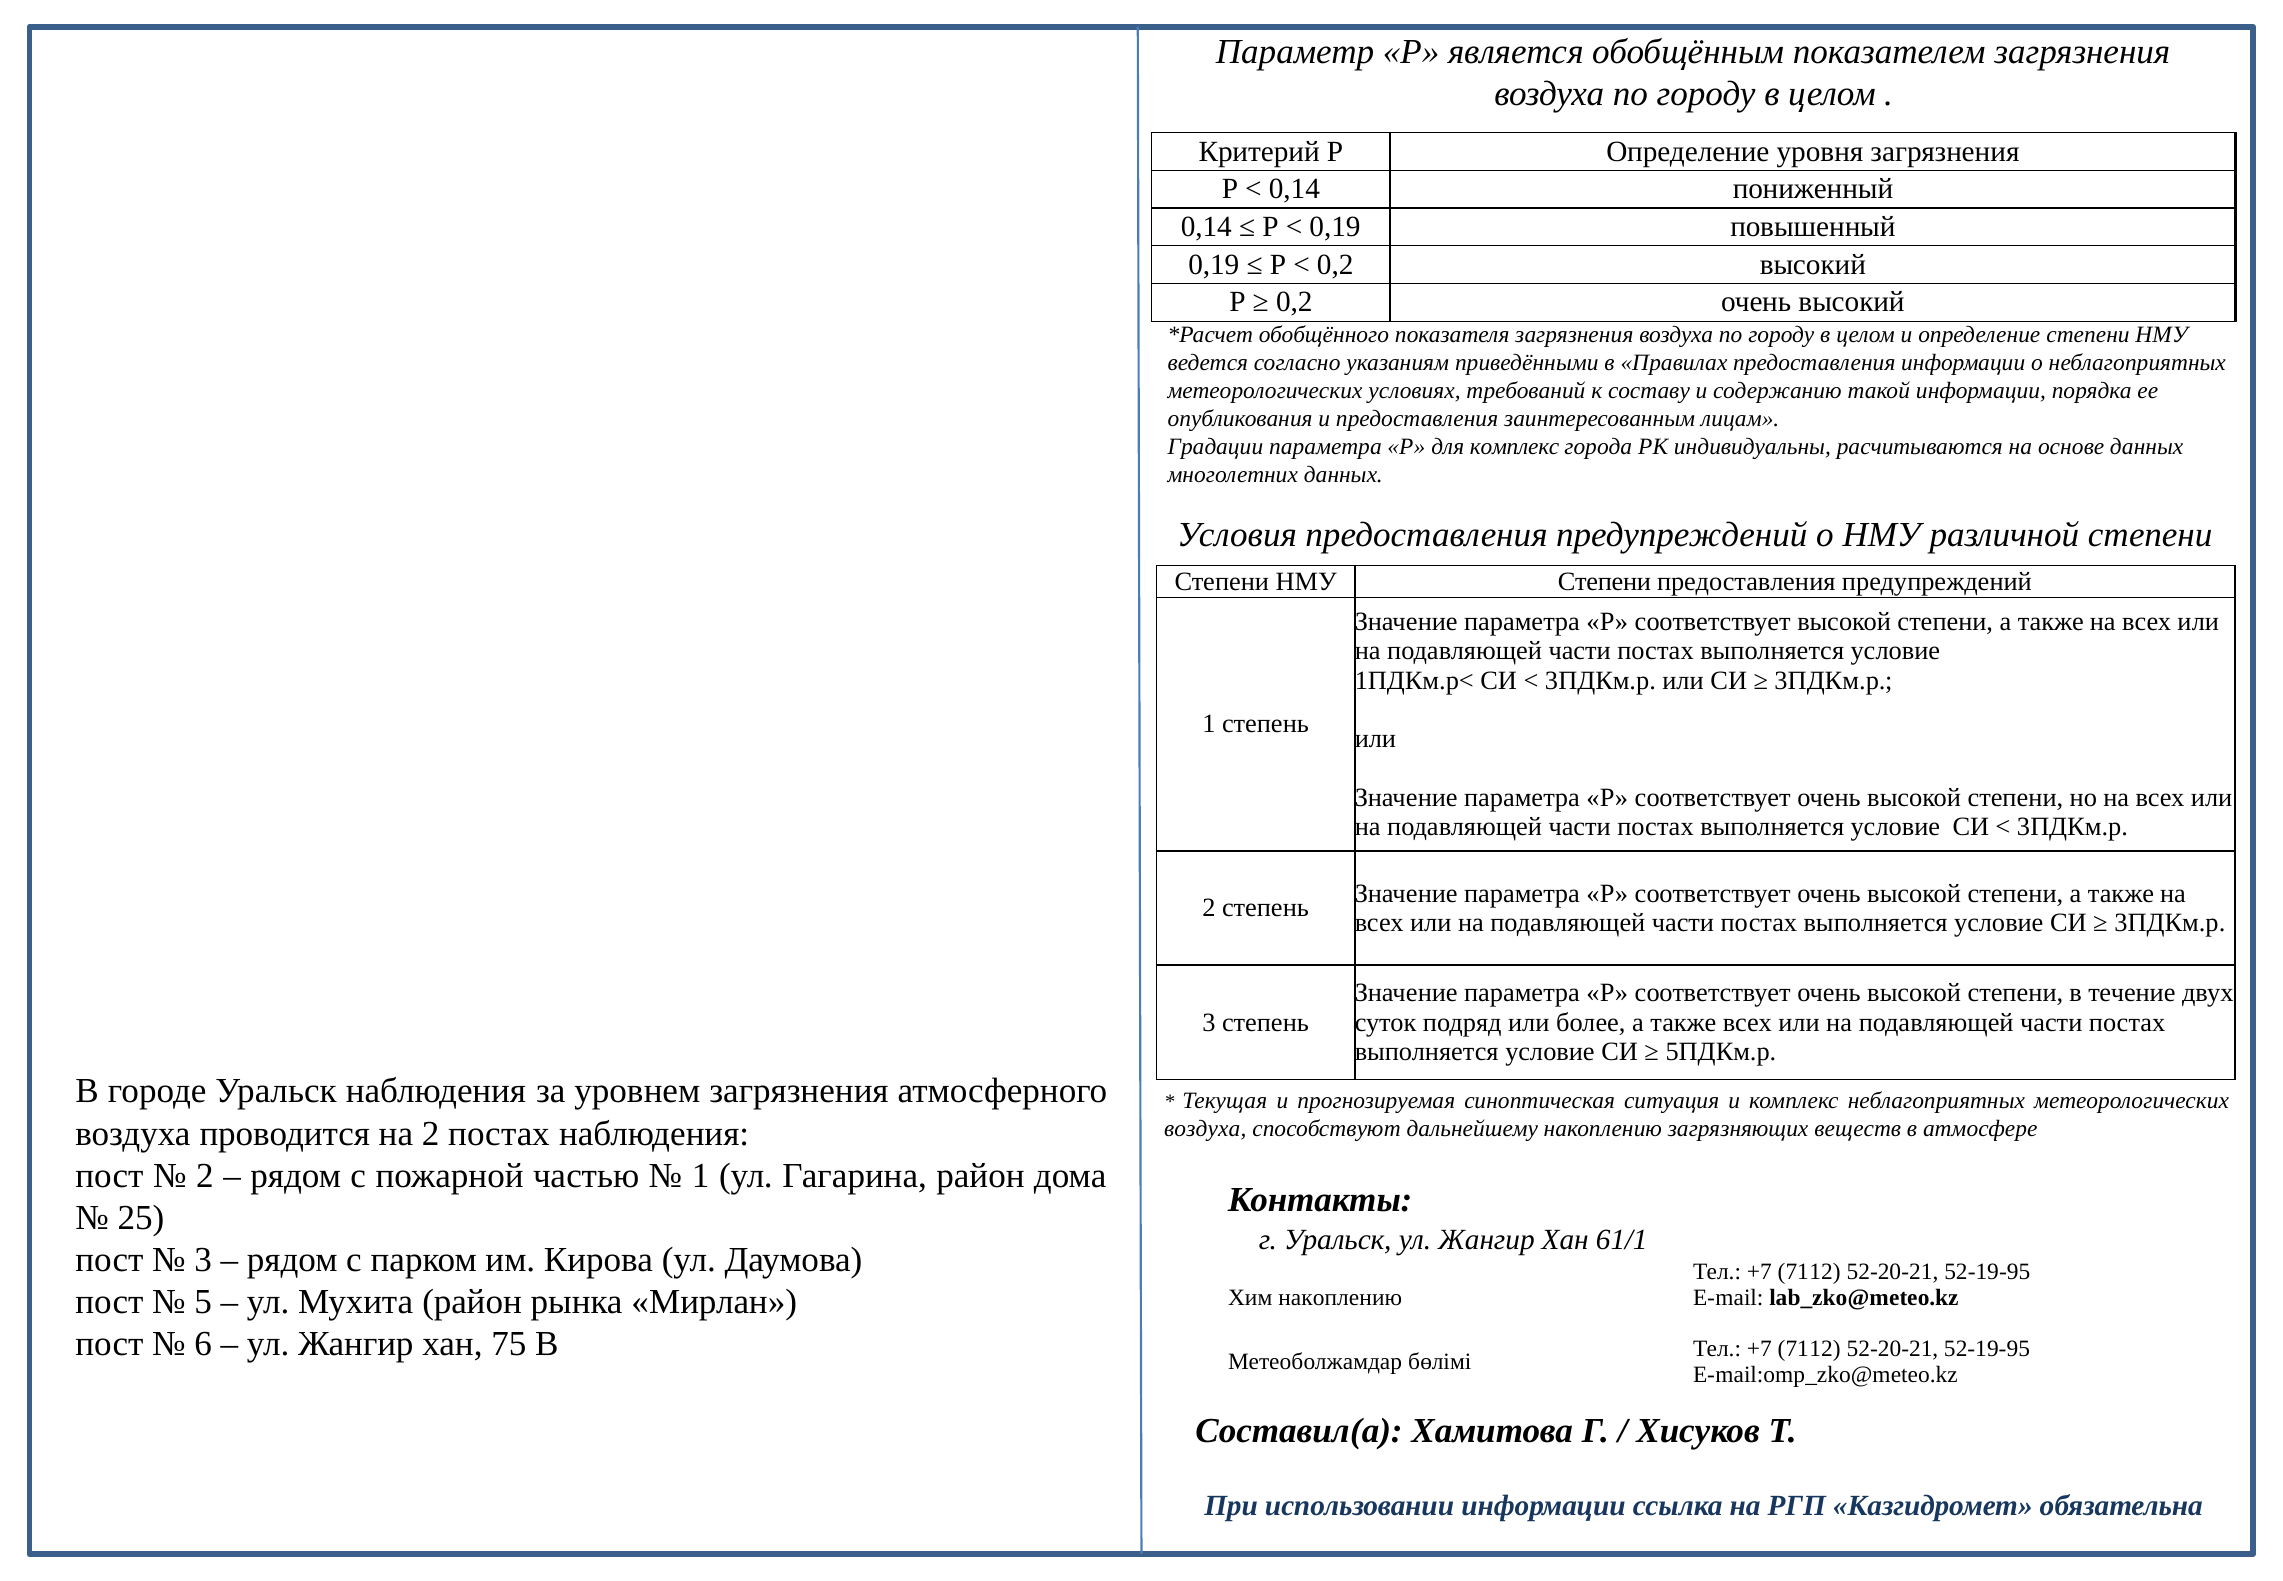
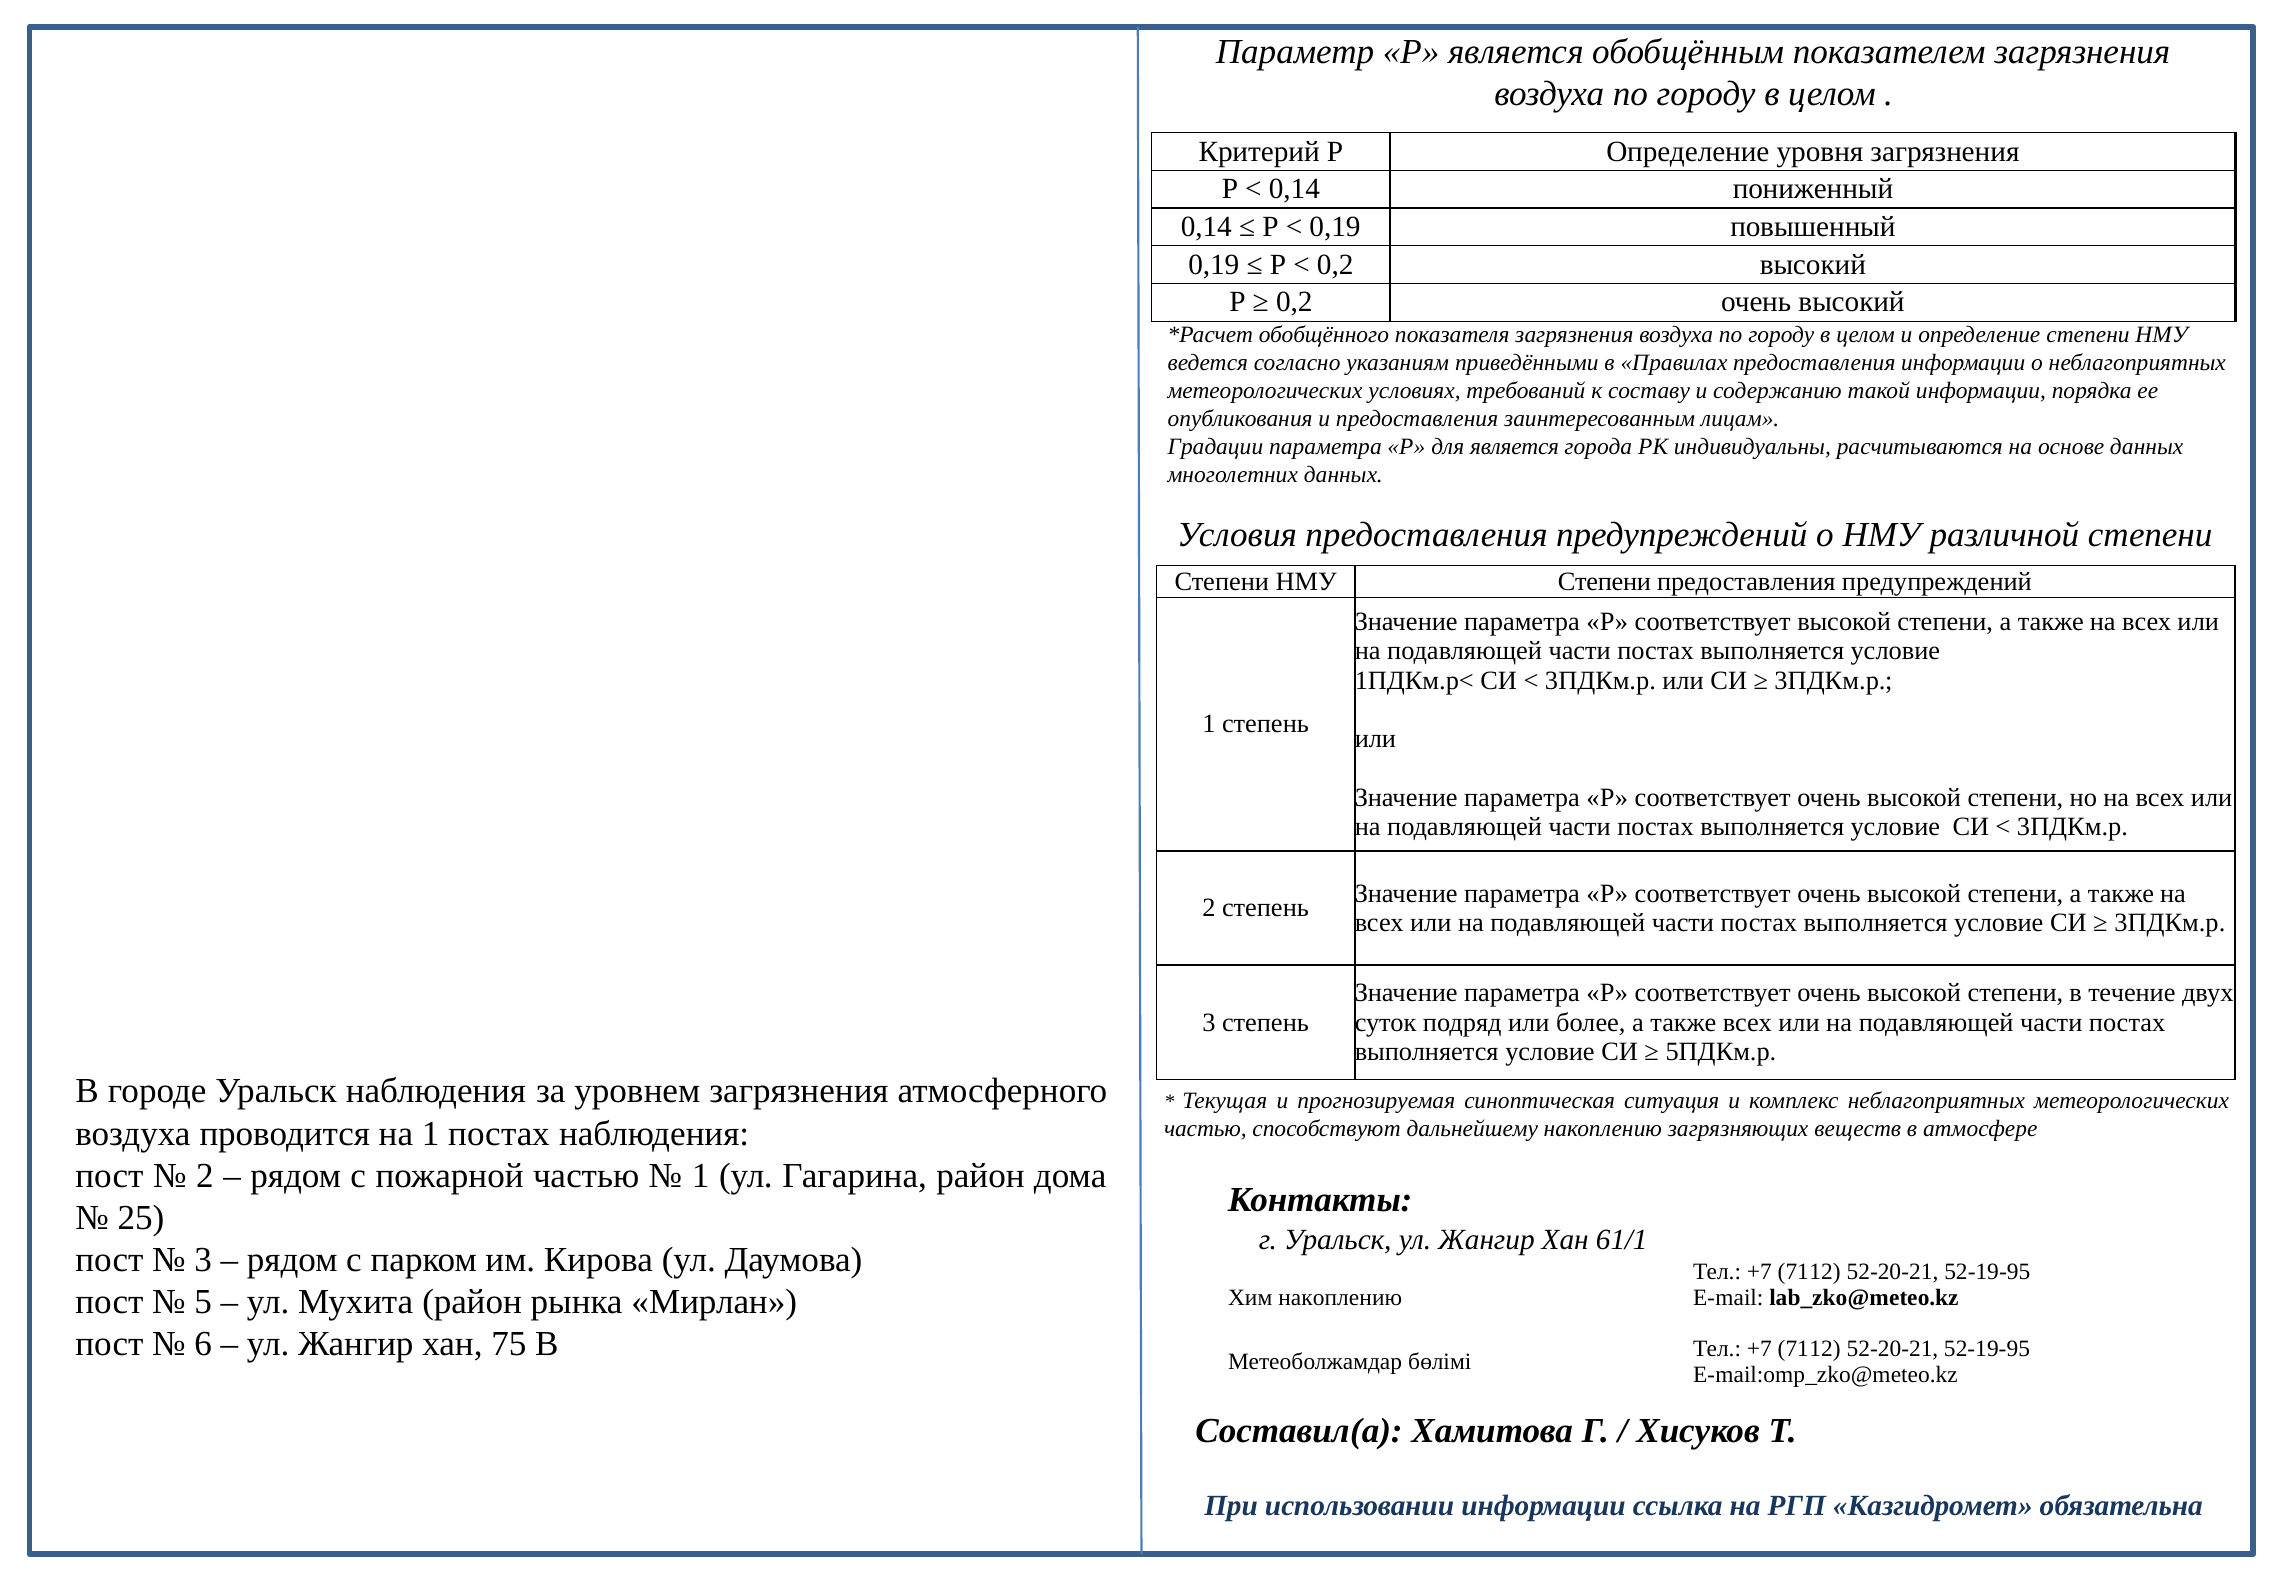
для комплекс: комплекс -> является (1515, 447)
на 2: 2 -> 1 (431, 1133)
воздуха: воздуха -> частью (1205, 1129)
